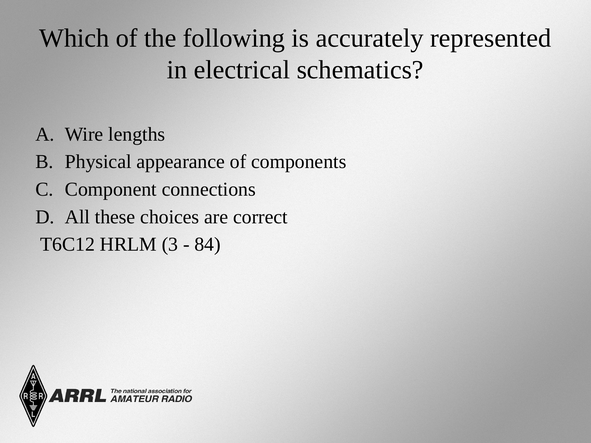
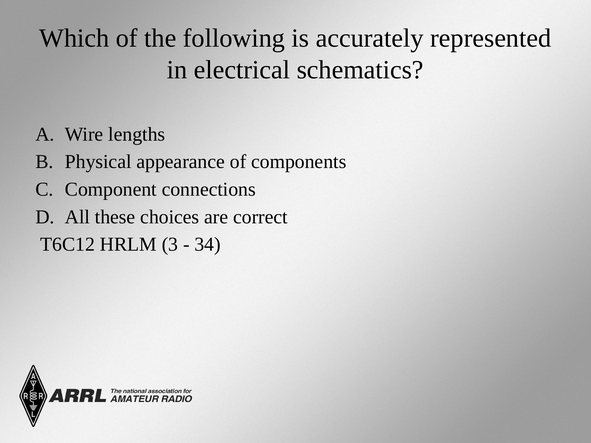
84: 84 -> 34 (208, 245)
